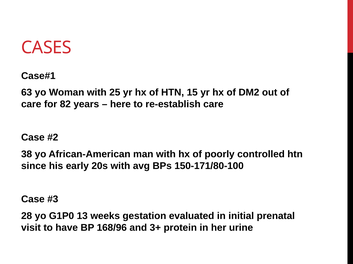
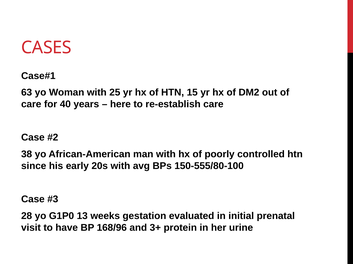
82: 82 -> 40 (65, 104)
150-171/80-100: 150-171/80-100 -> 150-555/80-100 (209, 166)
